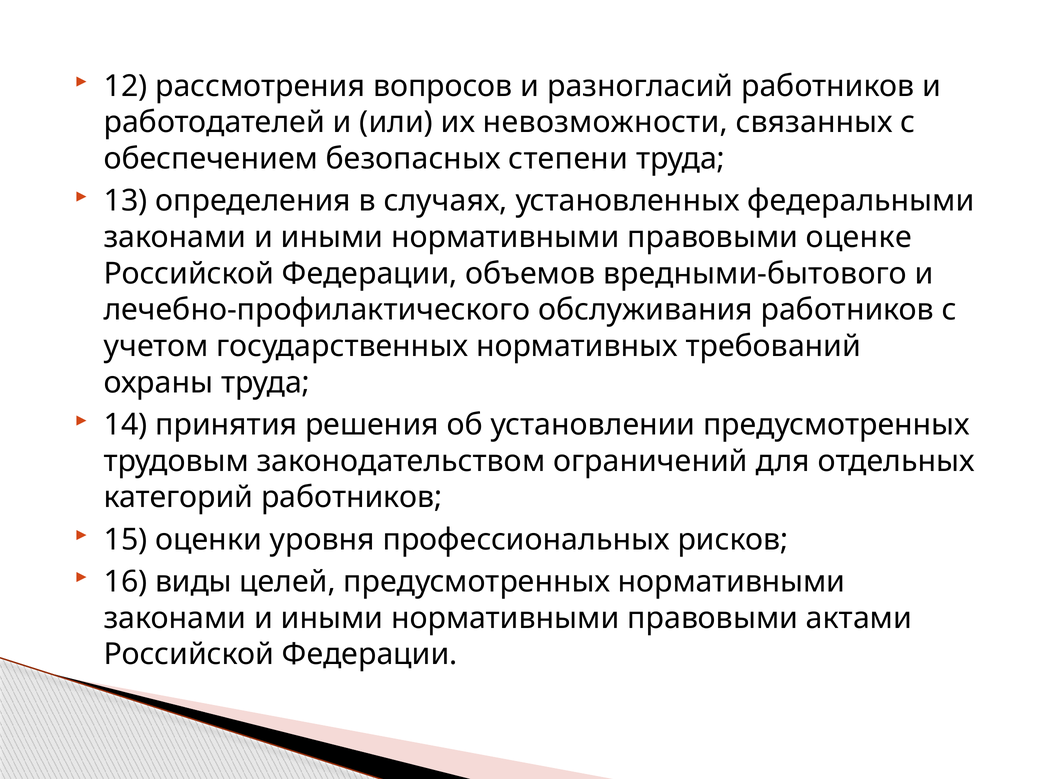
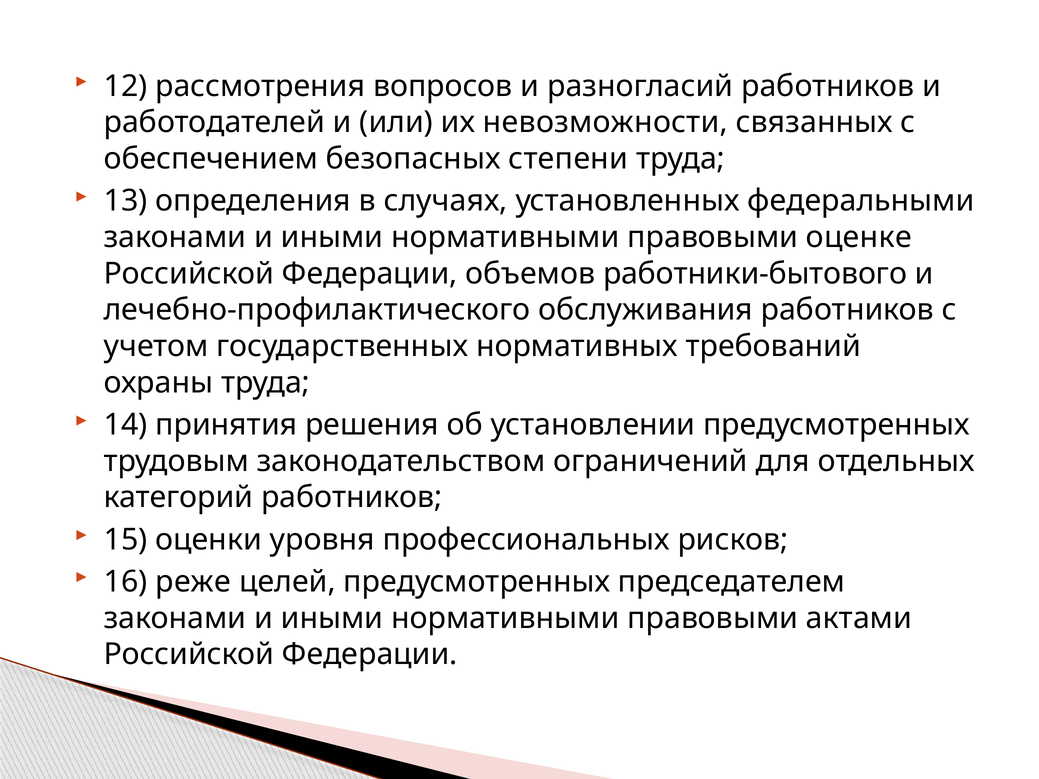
вредными-бытового: вредными-бытового -> работники-бытового (755, 274)
виды: виды -> реже (193, 582)
предусмотренных нормативными: нормативными -> председателем (732, 582)
